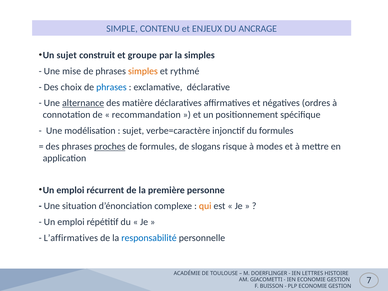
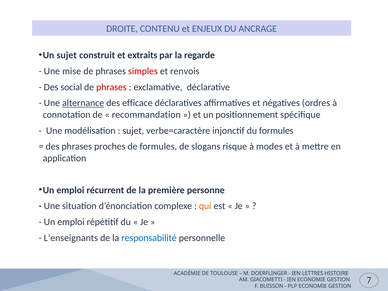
SIMPLE: SIMPLE -> DROITE (122, 29)
groupe: groupe -> extraits (142, 55)
la simples: simples -> regarde (199, 55)
simples colour: orange -> red (143, 71)
rythmé: rythmé -> renvois (185, 71)
choix: choix -> social (71, 87)
phrases colour: blue -> red (111, 87)
matière: matière -> efficace (137, 103)
proches underline: present -> none (110, 147)
L’affirmatives: L’affirmatives -> L’enseignants (71, 238)
